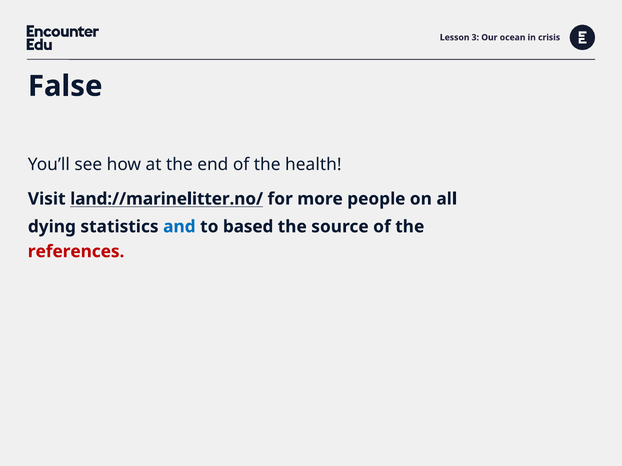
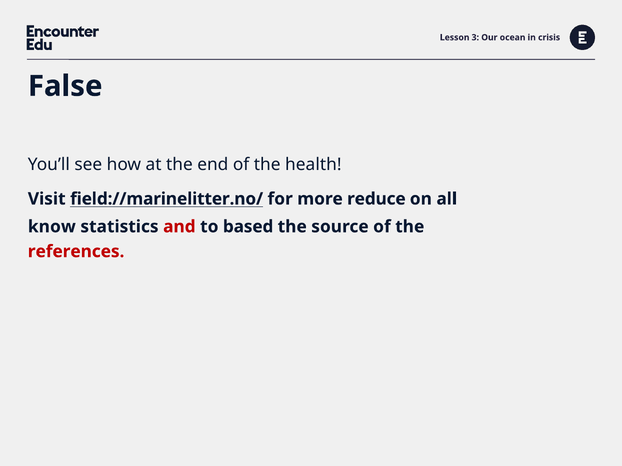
land://marinelitter.no/: land://marinelitter.no/ -> field://marinelitter.no/ (167, 199)
people: people -> reduce (376, 199)
dying: dying -> know (52, 227)
and colour: blue -> red (179, 227)
